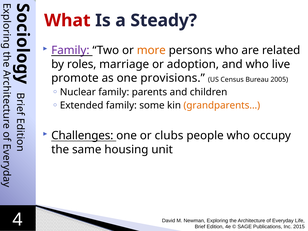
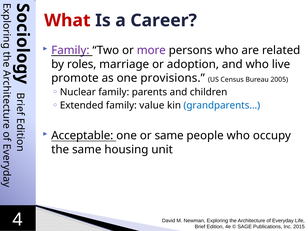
Steady: Steady -> Career (164, 20)
more colour: orange -> purple (151, 50)
some: some -> value (152, 105)
grandparents… colour: orange -> blue (222, 105)
Challenges: Challenges -> Acceptable (82, 136)
or clubs: clubs -> same (169, 136)
